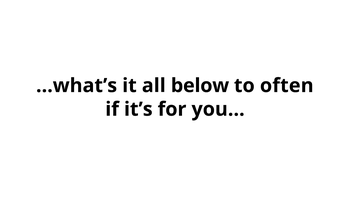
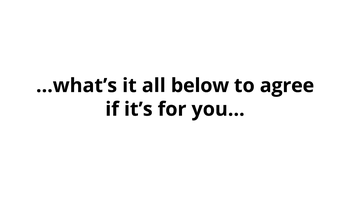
often: often -> agree (287, 86)
